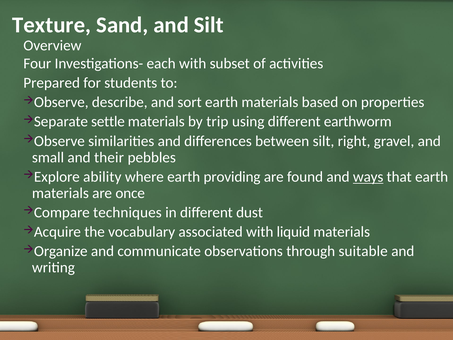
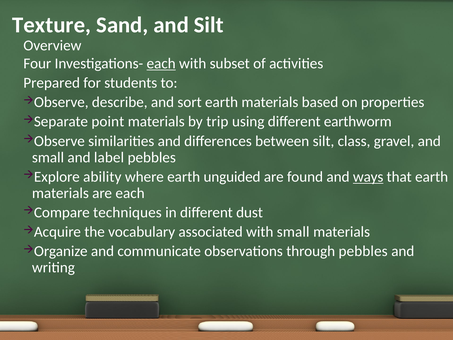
each underline: none -> present (161, 63)
settle: settle -> point (108, 122)
right: right -> class (354, 141)
their: their -> label (109, 157)
providing: providing -> unguided (232, 177)
are once: once -> each (130, 193)
with liquid: liquid -> small (293, 232)
through suitable: suitable -> pebbles (363, 251)
